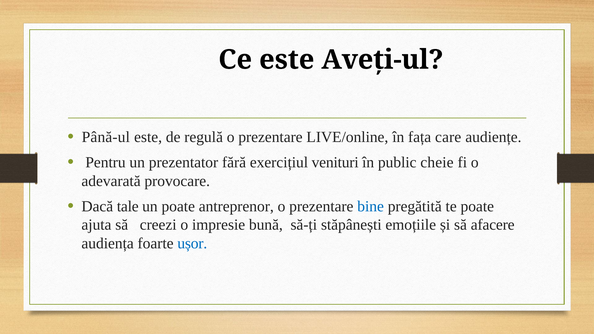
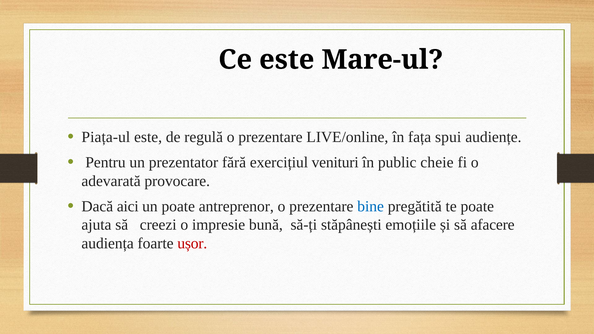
Aveți-ul: Aveți-ul -> Mare-ul (382, 60)
Până-ul: Până-ul -> Piața-ul (106, 137)
care: care -> spui (448, 137)
tale: tale -> aici (128, 206)
ușor colour: blue -> red (192, 243)
